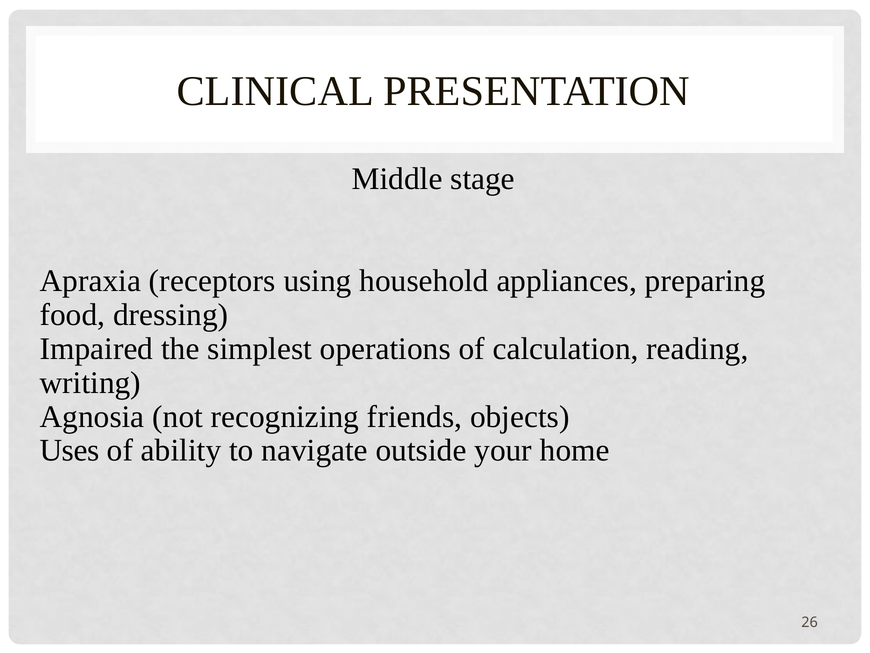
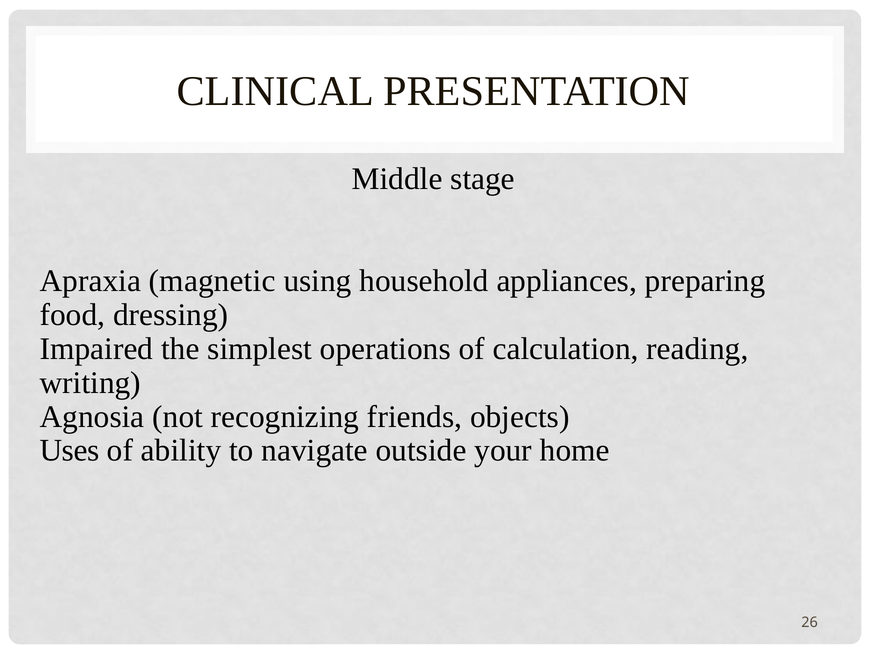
receptors: receptors -> magnetic (212, 281)
